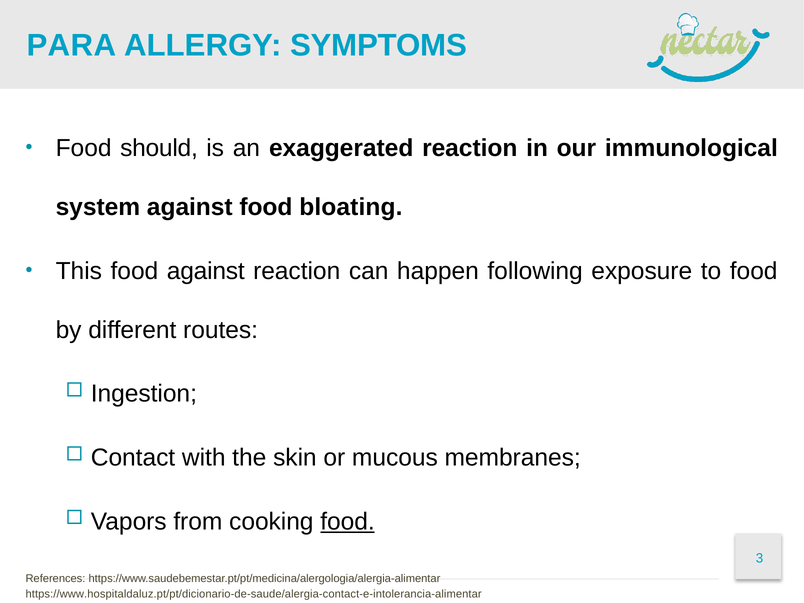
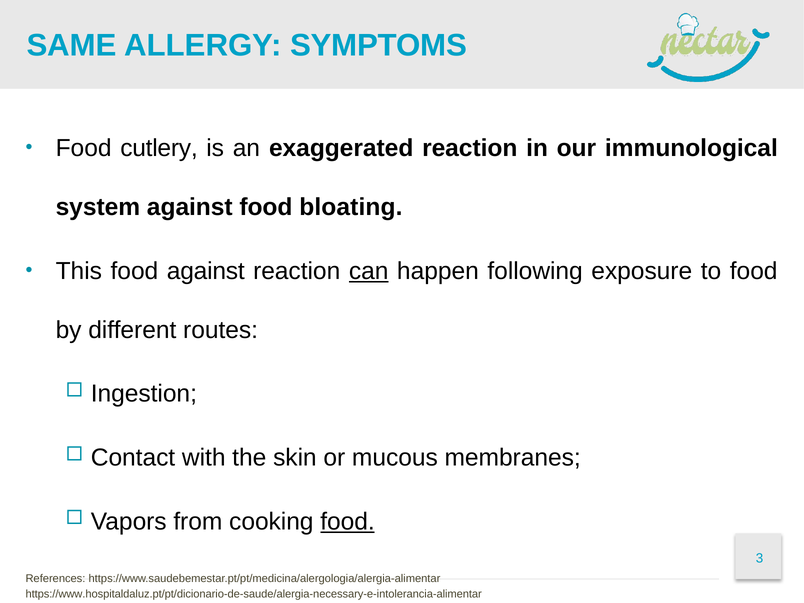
PARA: PARA -> SAME (72, 45)
should: should -> cutlery (159, 148)
can underline: none -> present (369, 271)
https://www.hospitaldaluz.pt/pt/dicionario-de-saude/alergia-contact-e-intolerancia-alimentar: https://www.hospitaldaluz.pt/pt/dicionario-de-saude/alergia-contact-e-intolerancia-alimentar -> https://www.hospitaldaluz.pt/pt/dicionario-de-saude/alergia-necessary-e-intolerancia-alimentar (254, 594)
